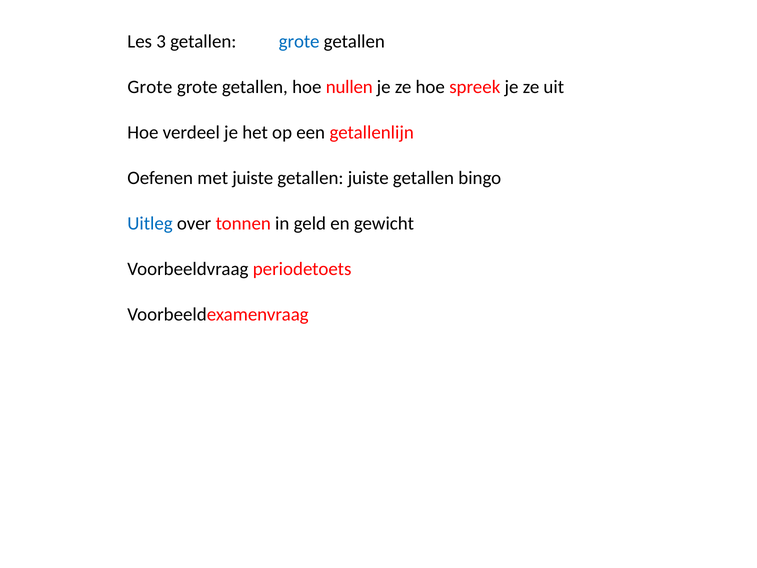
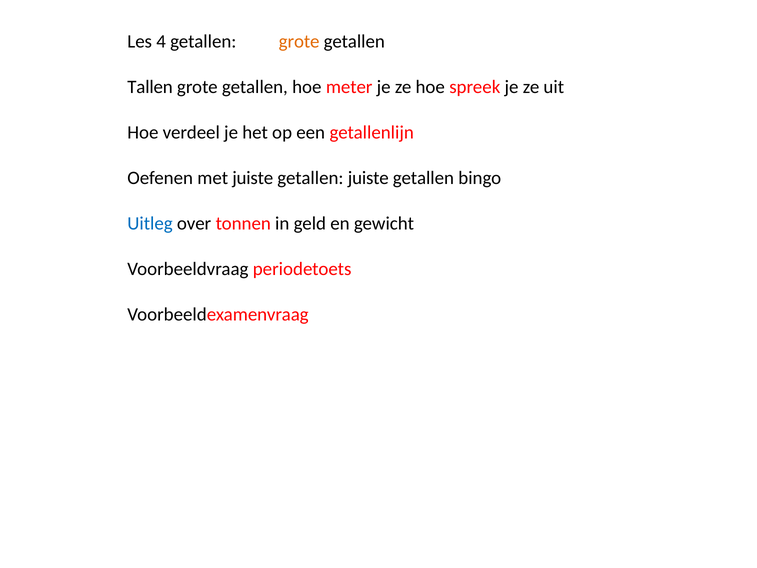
3: 3 -> 4 (161, 42)
grote colour: blue -> orange (299, 42)
Grote: Grote -> Tallen (150, 87)
nullen: nullen -> meter (349, 87)
